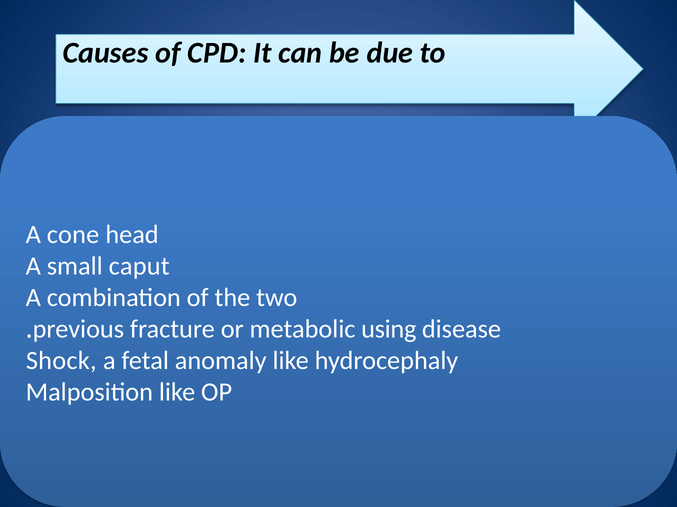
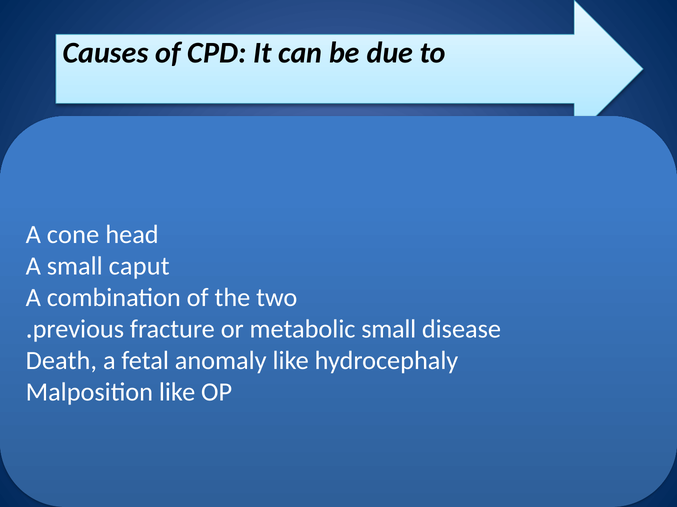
metabolic using: using -> small (389, 330)
Shock: Shock -> Death (61, 361)
